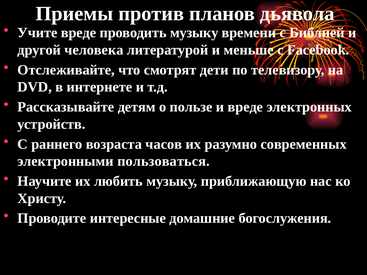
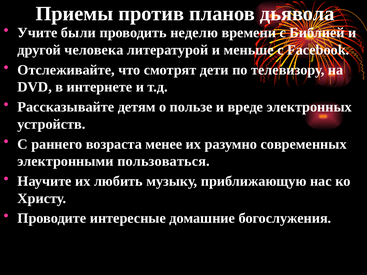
Учите вреде: вреде -> были (78, 33)
проводить музыку: музыку -> неделю (194, 33)
часов: часов -> менее (164, 144)
